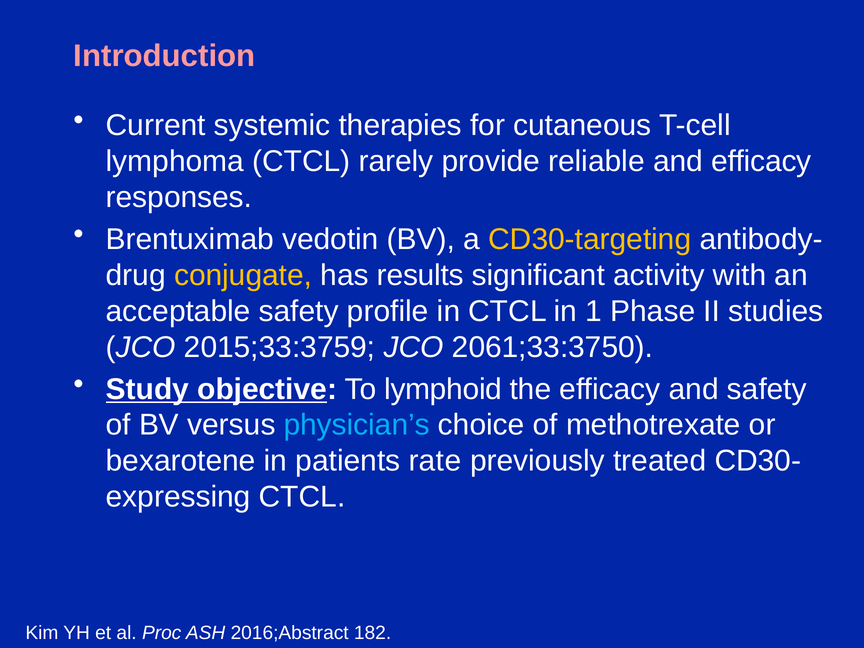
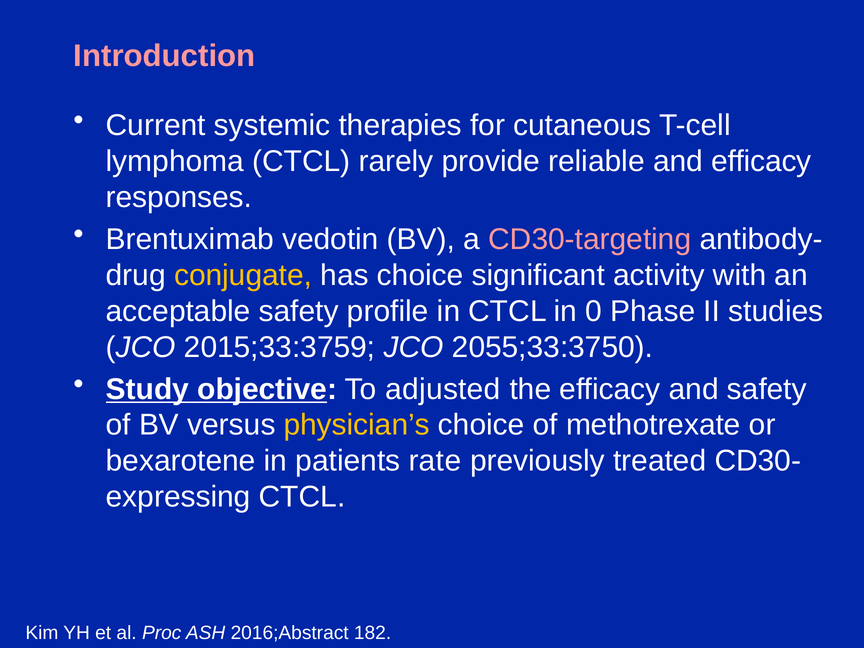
CD30-targeting colour: yellow -> pink (590, 239)
has results: results -> choice (420, 275)
1: 1 -> 0 (594, 311)
2061;33:3750: 2061;33:3750 -> 2055;33:3750 (553, 347)
lymphoid: lymphoid -> adjusted (443, 389)
physician’s colour: light blue -> yellow (357, 425)
